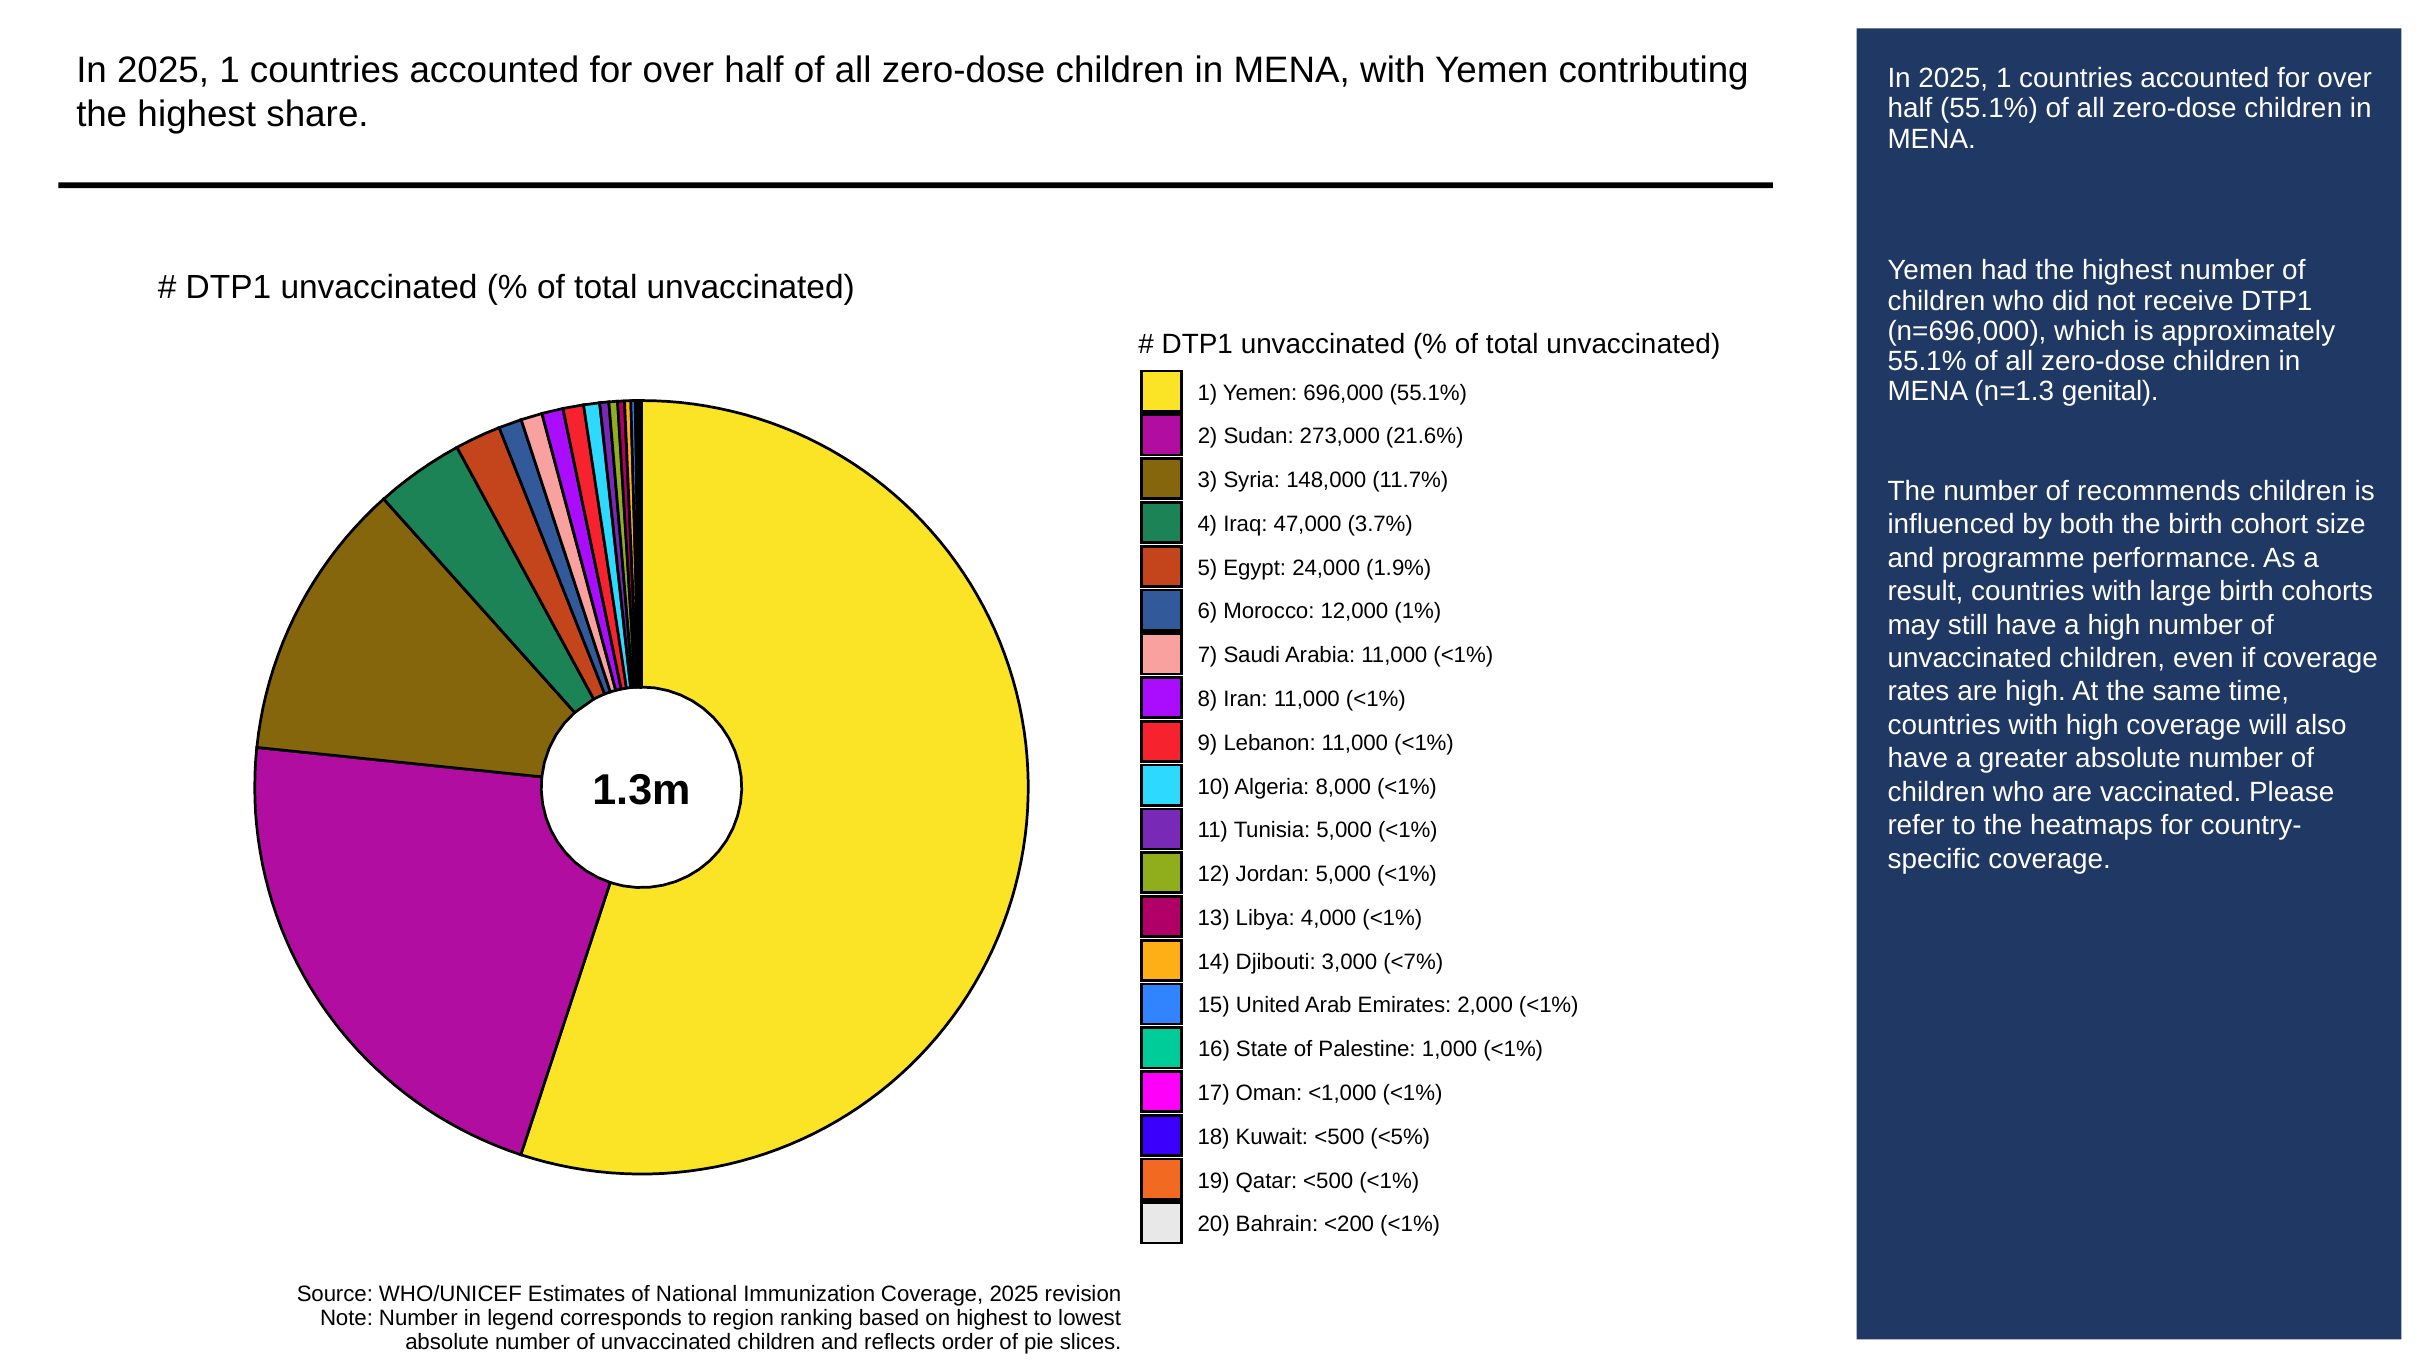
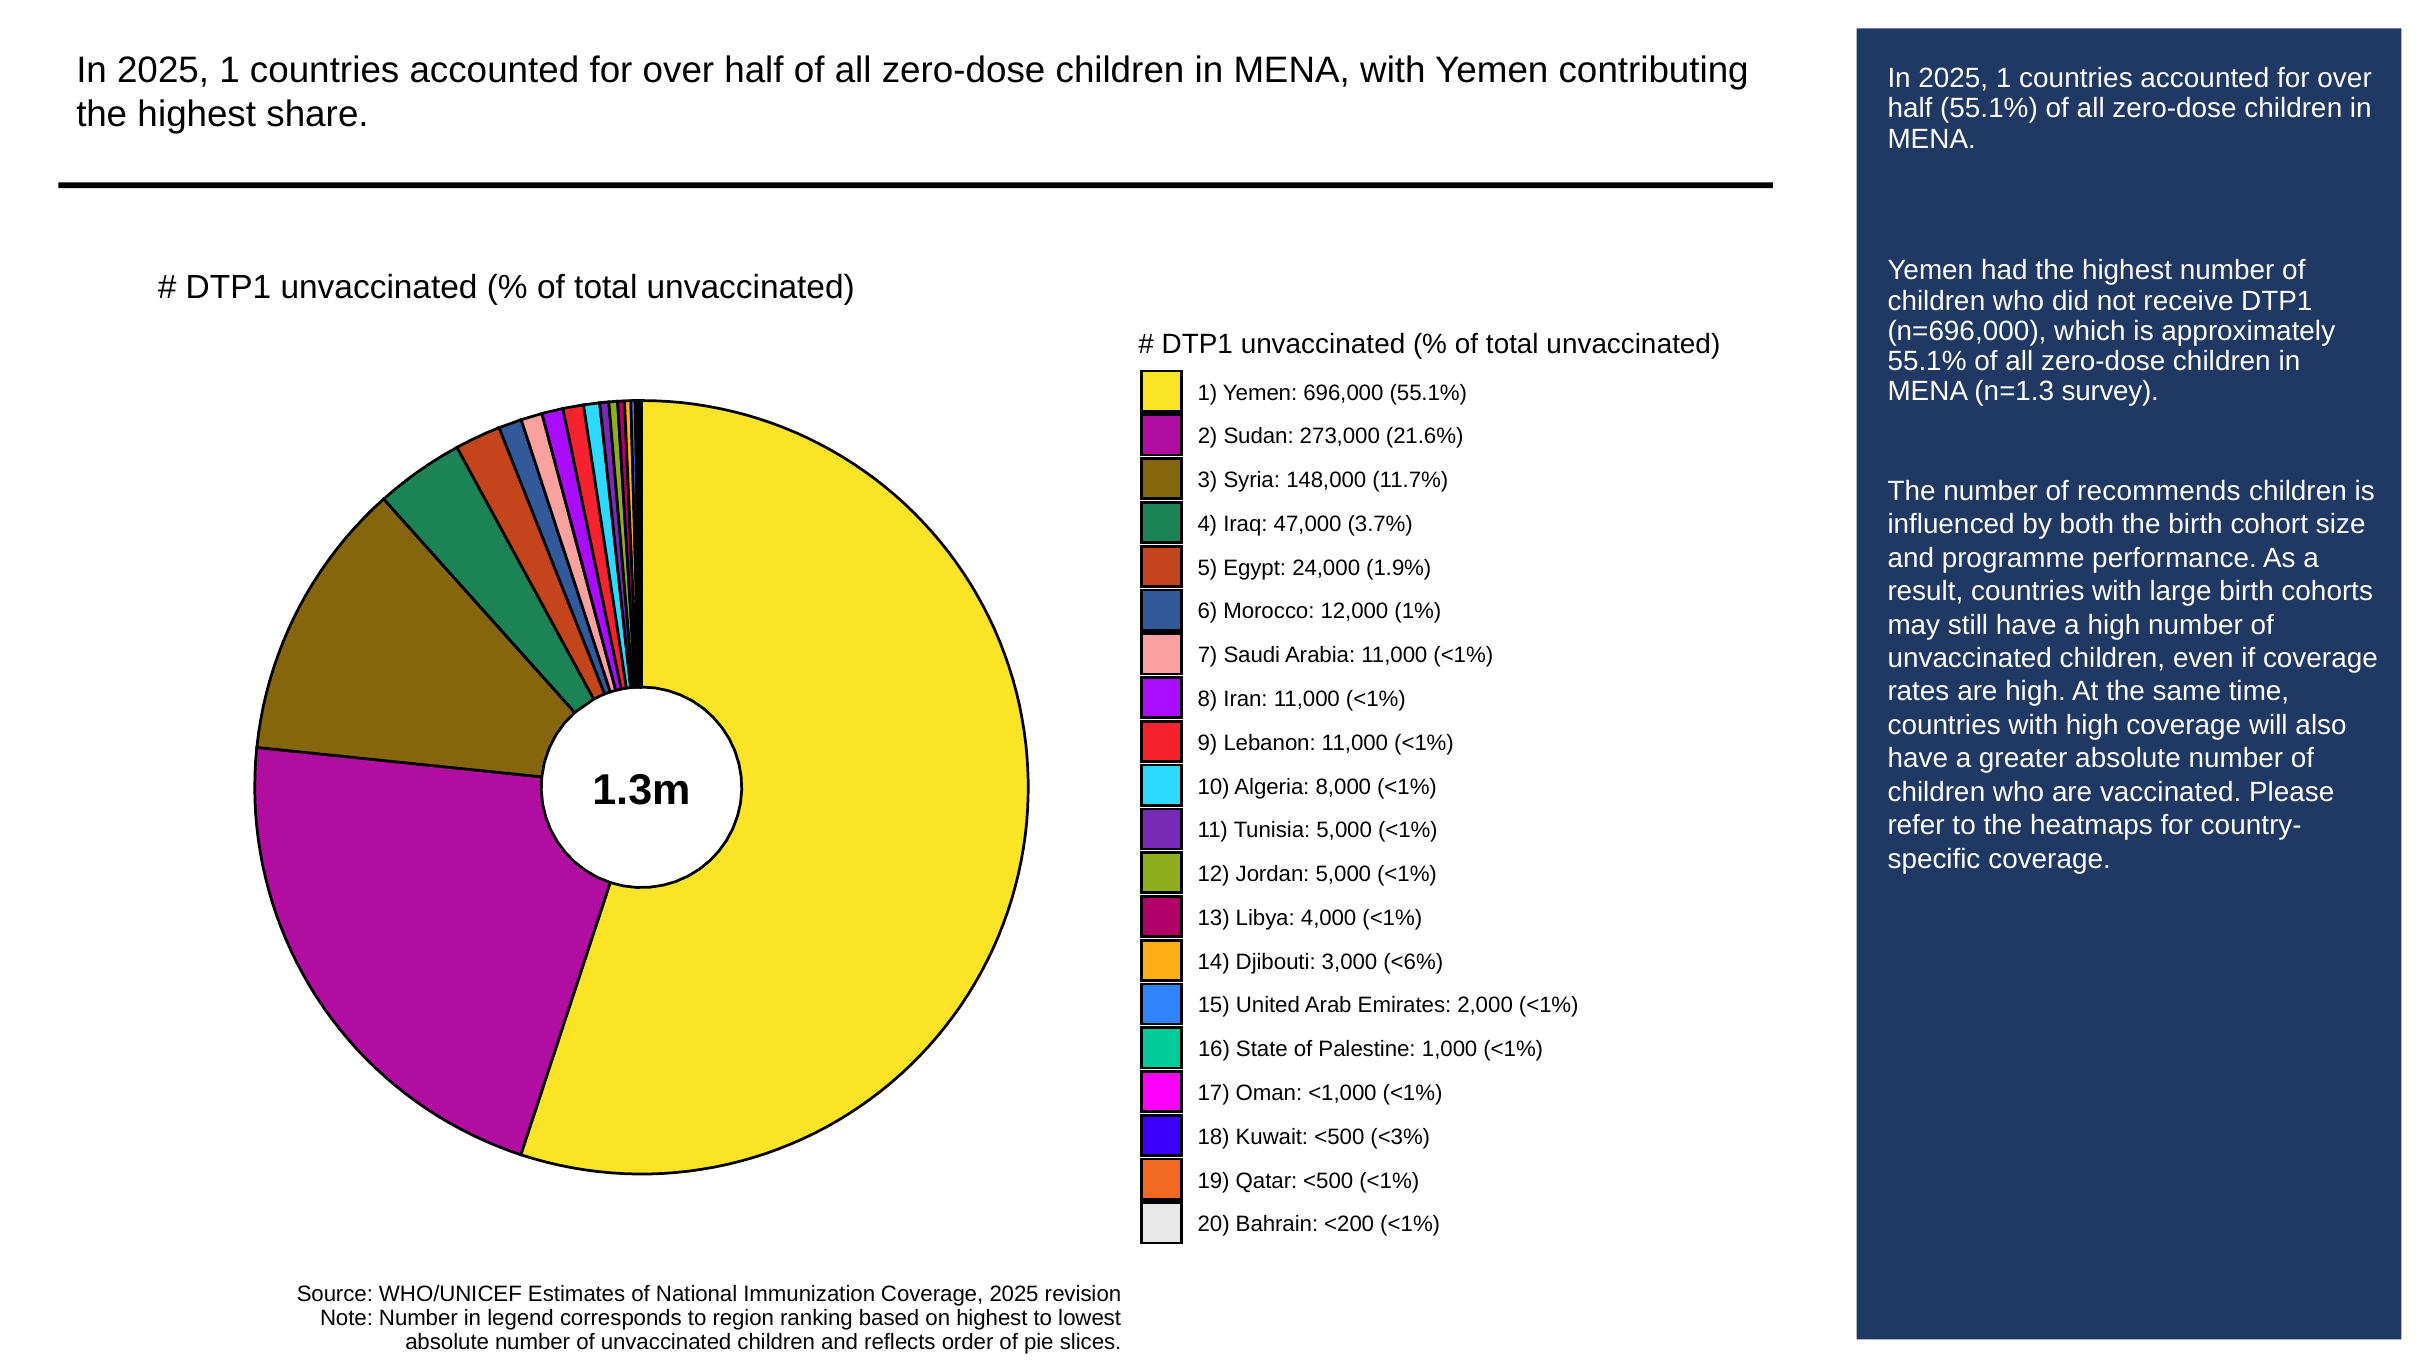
genital: genital -> survey (2110, 391)
<7%: <7% -> <6% (1413, 962)
<5%: <5% -> <3% (1400, 1137)
